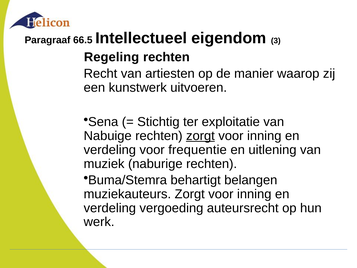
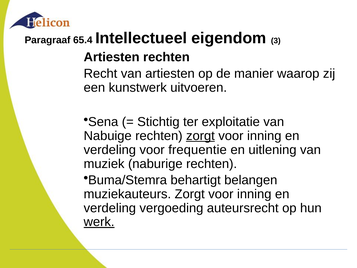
66.5: 66.5 -> 65.4 (83, 40)
Regeling: Regeling -> Artiesten (112, 57)
werk underline: none -> present (99, 222)
